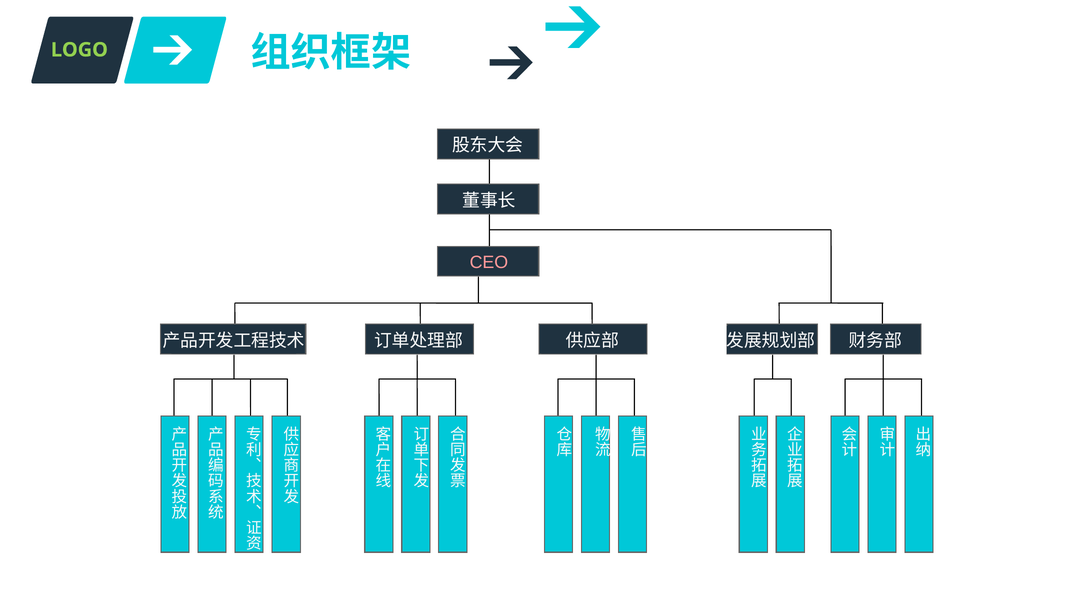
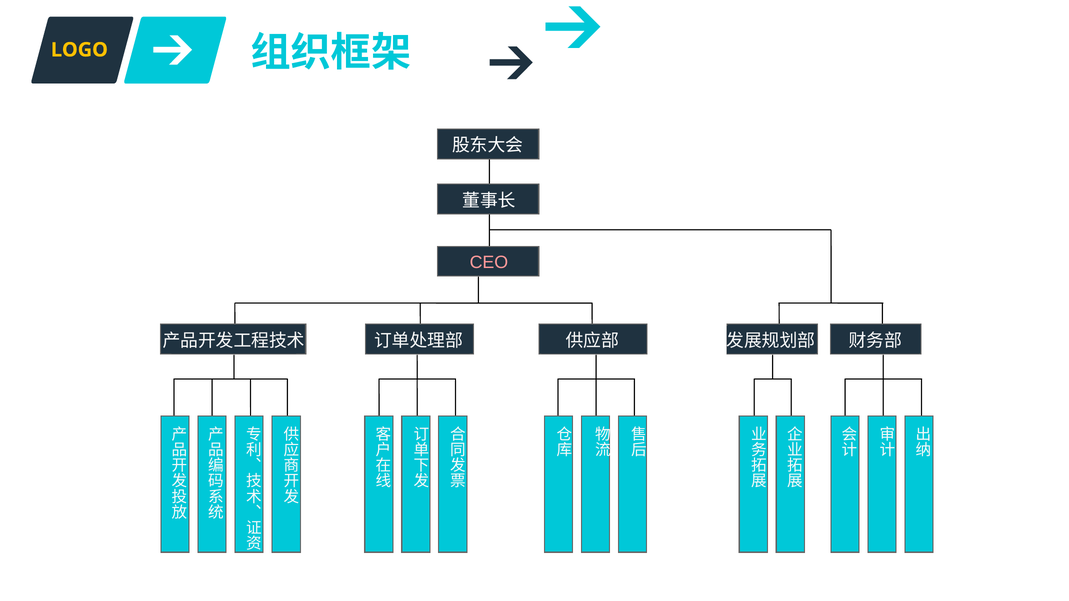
LOGO colour: light green -> yellow (79, 50)
